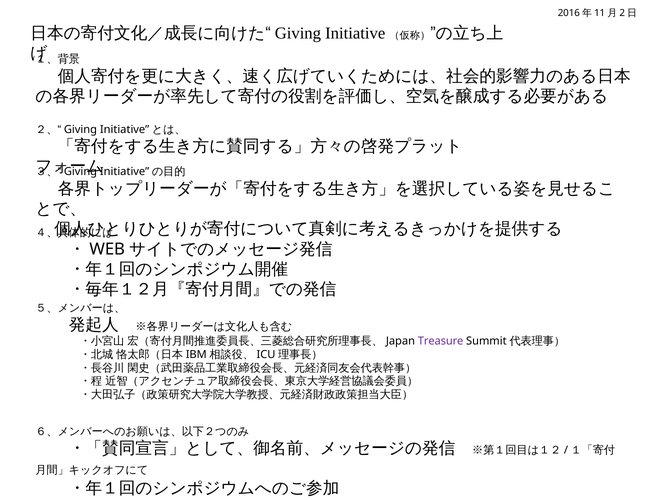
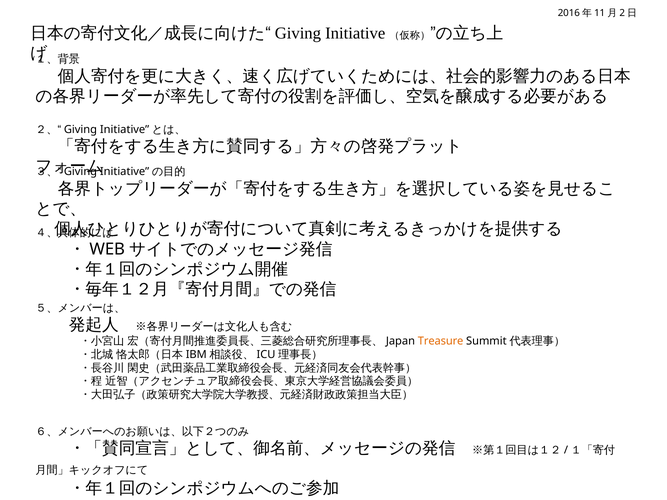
Treasure colour: purple -> orange (441, 341)
